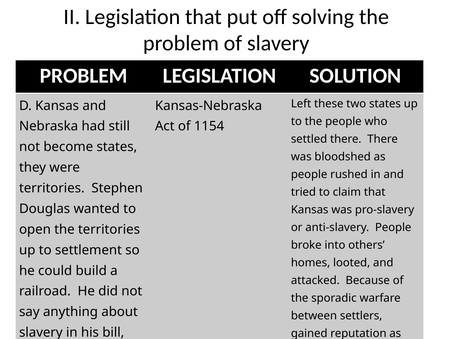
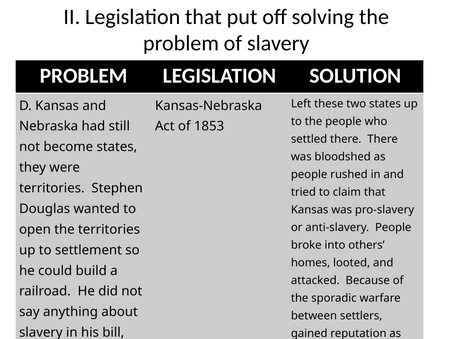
1154: 1154 -> 1853 (209, 127)
